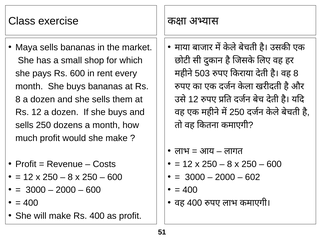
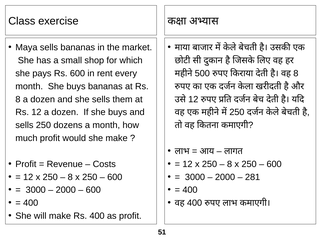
503: 503 -> 500 (202, 73)
602: 602 -> 281 (253, 177)
